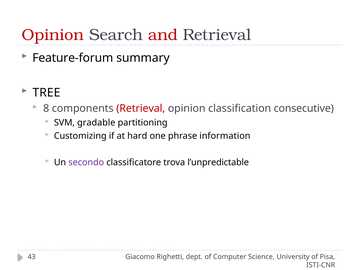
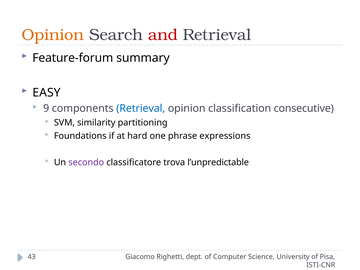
Opinion colour: red -> orange (53, 35)
TREE: TREE -> EASY (46, 93)
8: 8 -> 9 (46, 109)
Retrieval colour: red -> blue (141, 109)
gradable: gradable -> similarity (96, 123)
Customizing: Customizing -> Foundations (80, 136)
information: information -> expressions (225, 136)
